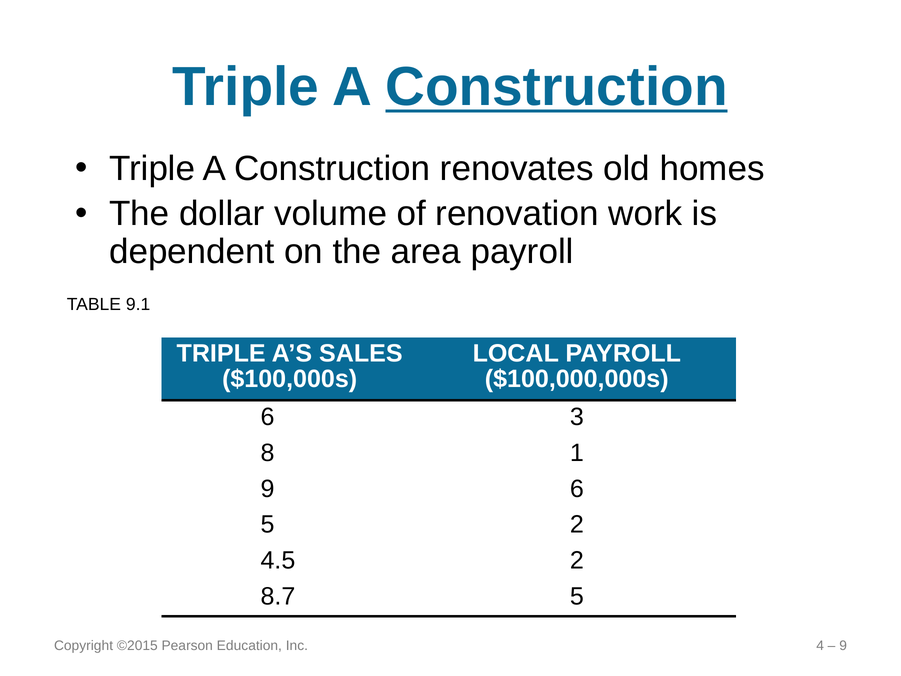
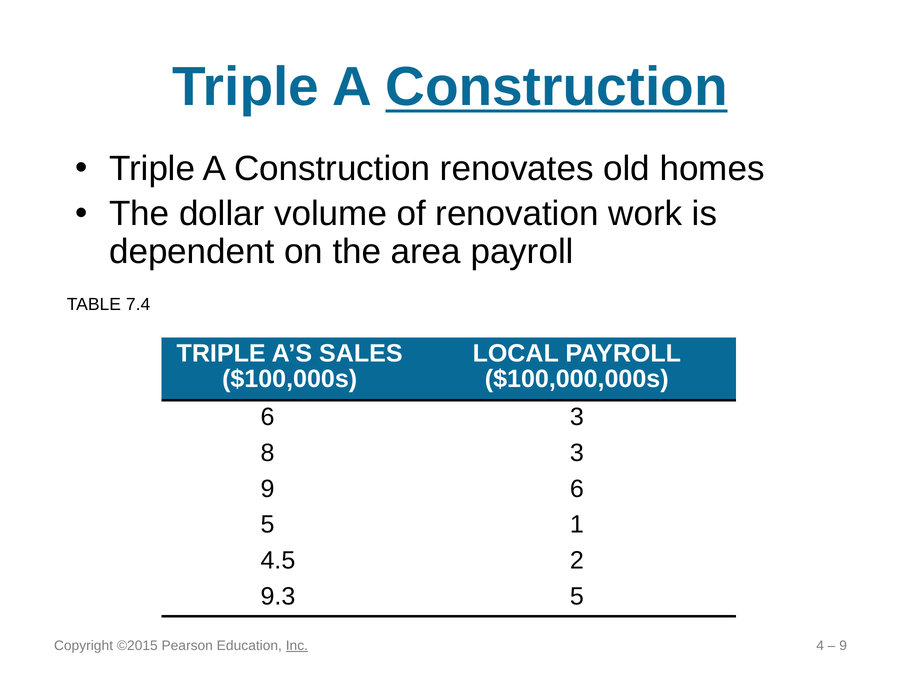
9.1: 9.1 -> 7.4 (138, 304)
8 1: 1 -> 3 (577, 453)
5 2: 2 -> 1 (577, 525)
8.7: 8.7 -> 9.3 (278, 596)
Inc underline: none -> present (297, 645)
